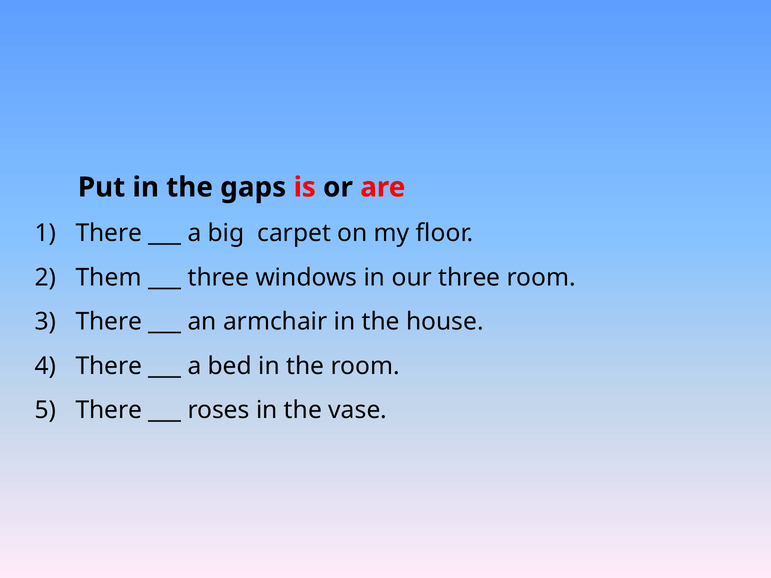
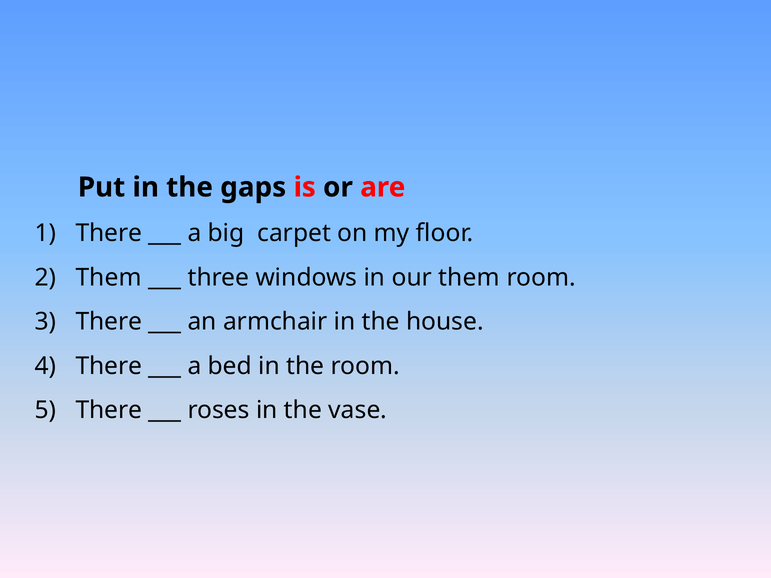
our three: three -> them (469, 278)
